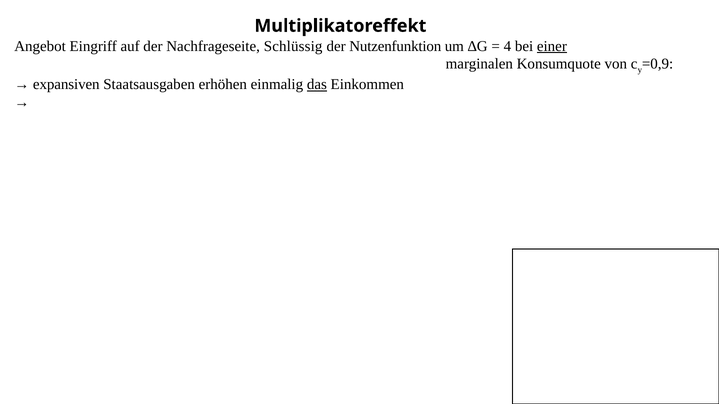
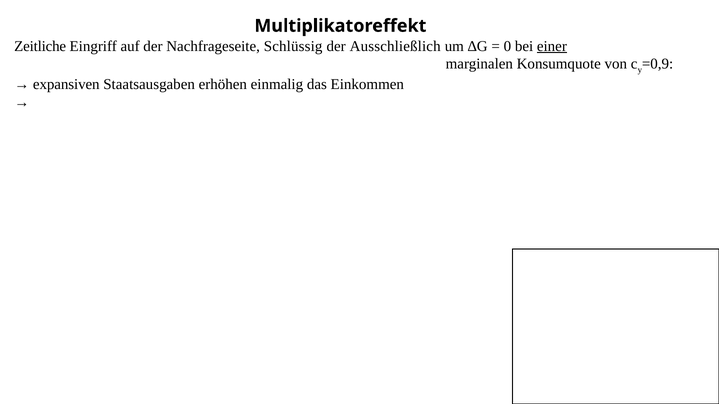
Angebot: Angebot -> Zeitliche (40, 46)
Nutzenfunktion: Nutzenfunktion -> Ausschließlich (395, 46)
4: 4 -> 0 (507, 46)
das underline: present -> none (317, 85)
